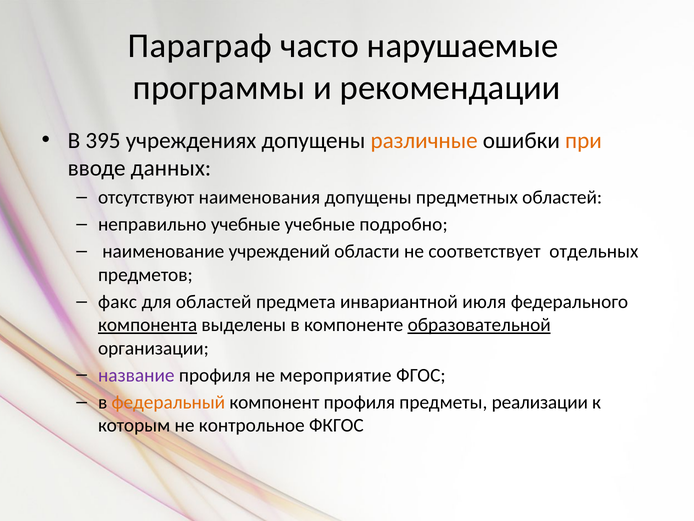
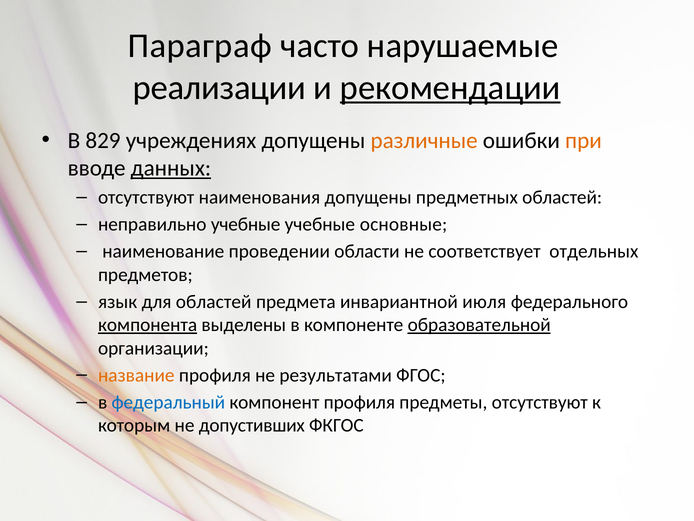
программы: программы -> реализации (219, 87)
рекомендации underline: none -> present (450, 87)
395: 395 -> 829 (103, 140)
данных underline: none -> present (171, 168)
подробно: подробно -> основные (404, 224)
учреждений: учреждений -> проведении (279, 251)
факс: факс -> язык (118, 301)
название colour: purple -> orange (136, 375)
мероприятие: мероприятие -> результатами (336, 375)
федеральный colour: orange -> blue (168, 402)
предметы реализации: реализации -> отсутствуют (540, 402)
контрольное: контрольное -> допустивших (252, 425)
